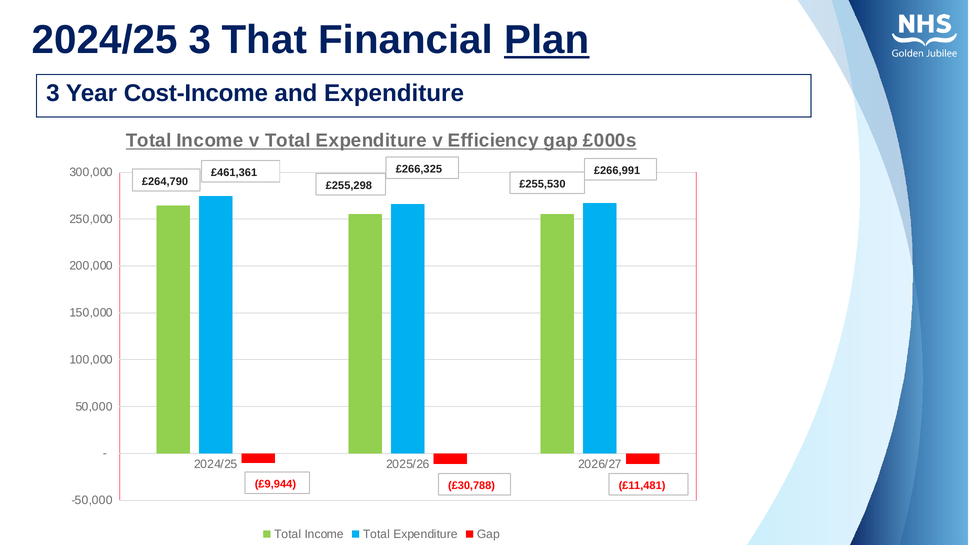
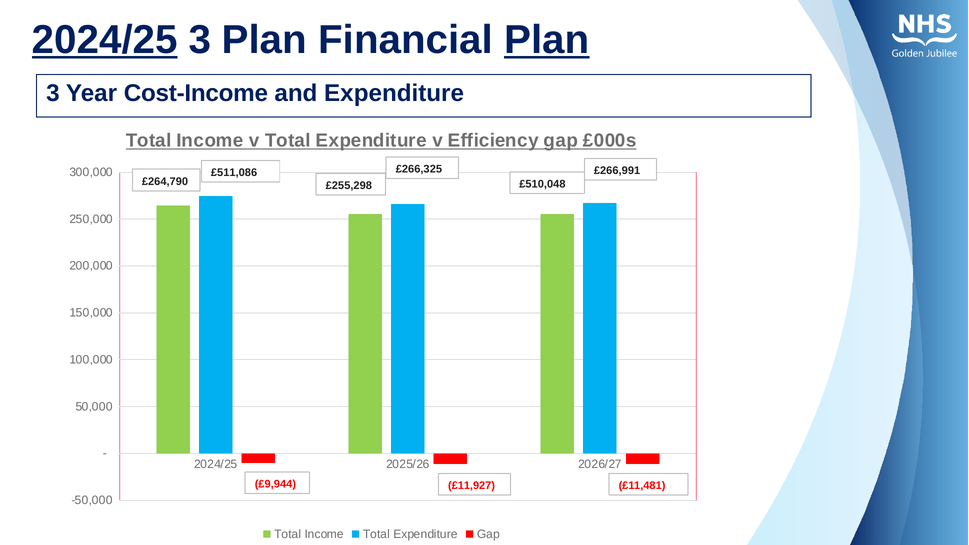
2024/25 underline: none -> present (105, 40)
3 That: That -> Plan (264, 40)
£461,361: £461,361 -> £511,086 (234, 173)
£255,530: £255,530 -> £510,048 (542, 184)
£30,788: £30,788 -> £11,927 (472, 486)
